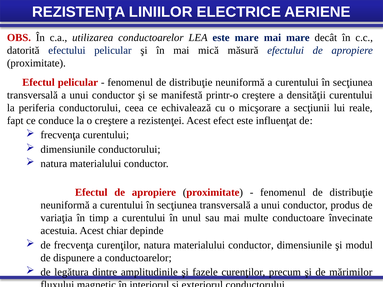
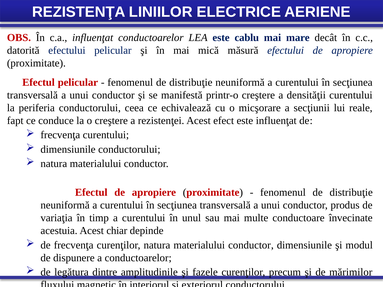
c.a utilizarea: utilizarea -> influenţat (93, 38)
este mare: mare -> cablu (247, 38)
